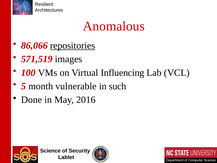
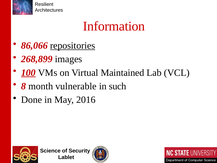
Anomalous: Anomalous -> Information (114, 26)
571,519: 571,519 -> 268,899 (37, 59)
100 underline: none -> present (28, 73)
Influencing: Influencing -> Maintained (122, 73)
5: 5 -> 8 (24, 86)
